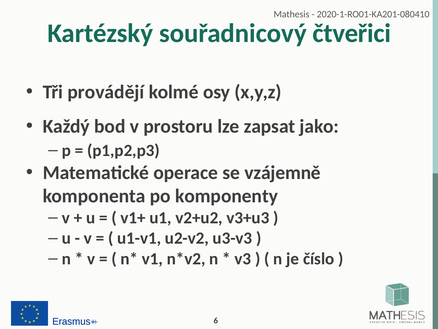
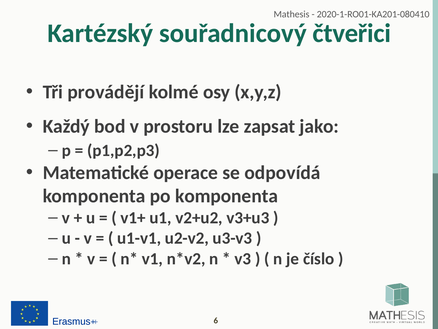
vzájemně: vzájemně -> odpovídá (283, 172)
po komponenty: komponenty -> komponenta (227, 196)
